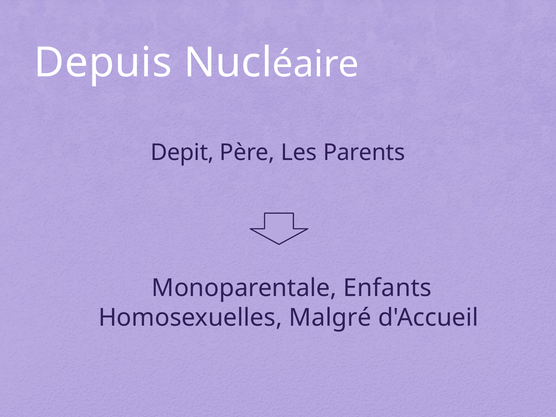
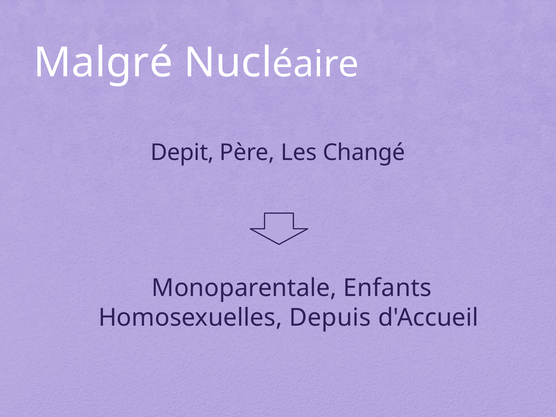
Depuis: Depuis -> Malgré (103, 63)
Parents: Parents -> Changé (364, 153)
Malgré: Malgré -> Depuis (330, 318)
